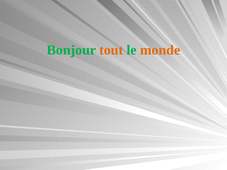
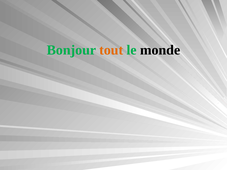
monde colour: orange -> black (160, 50)
